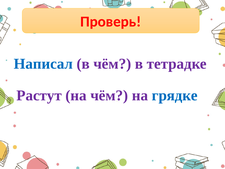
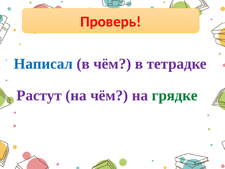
грядке colour: blue -> green (175, 95)
